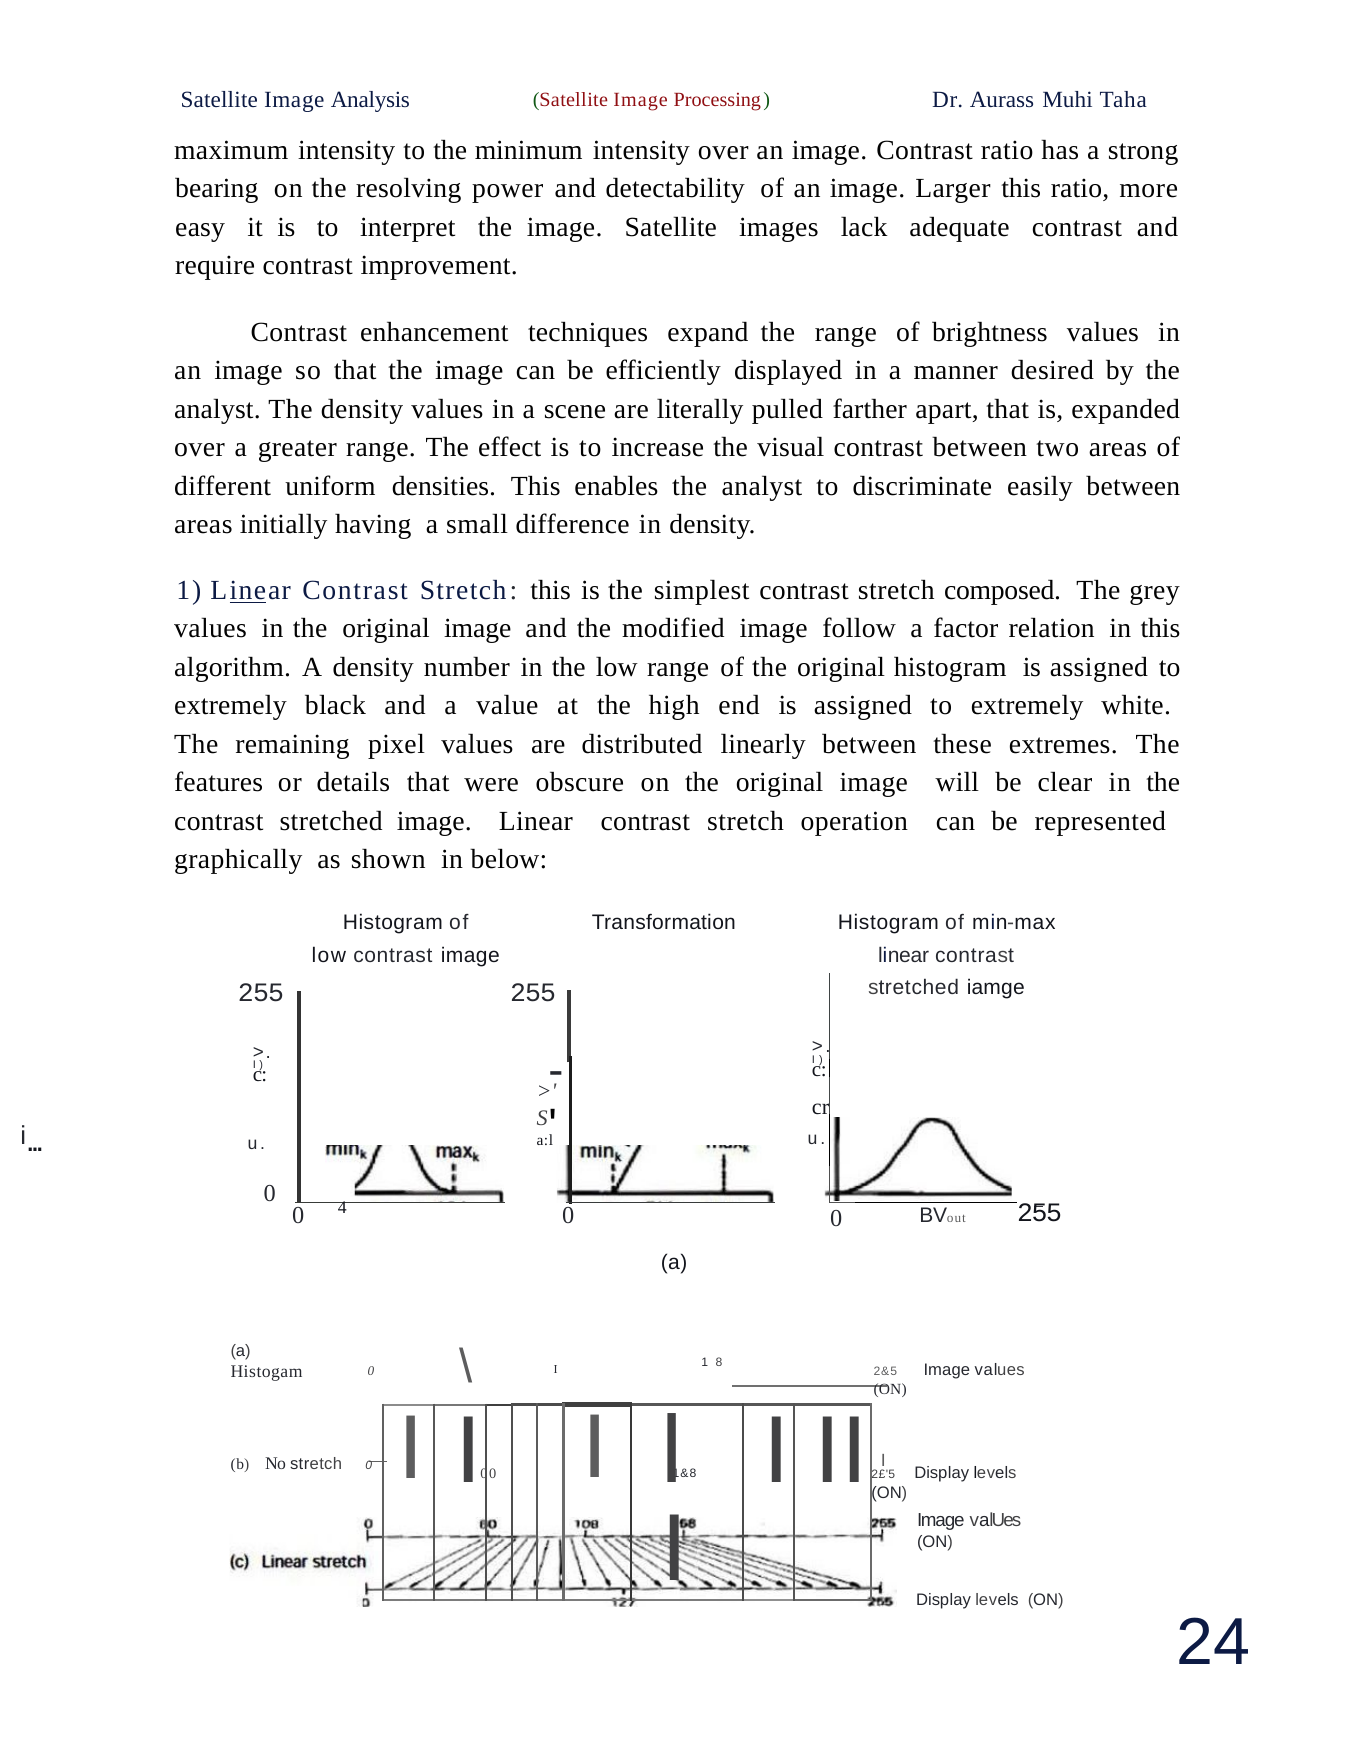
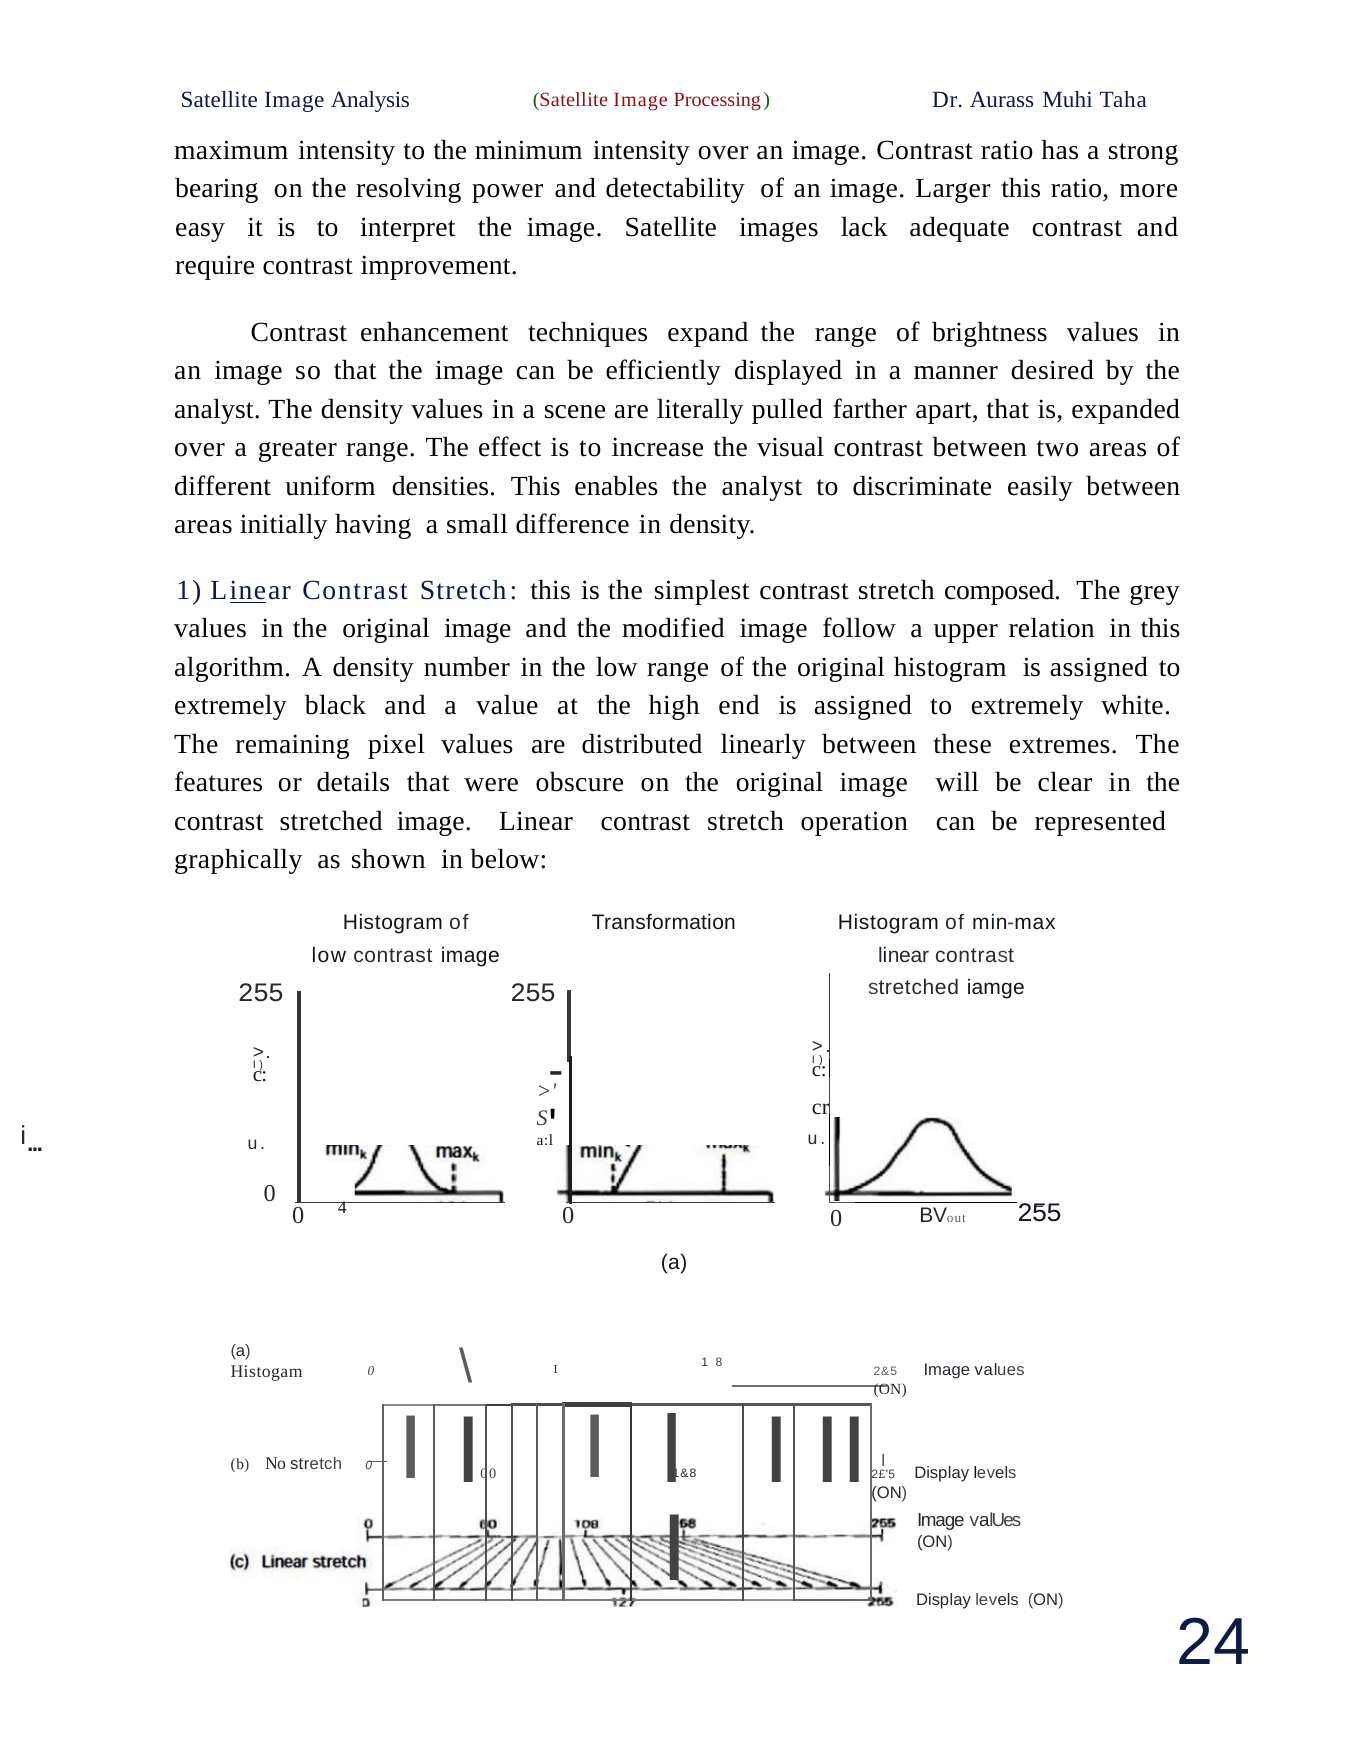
factor: factor -> upper (966, 629)
